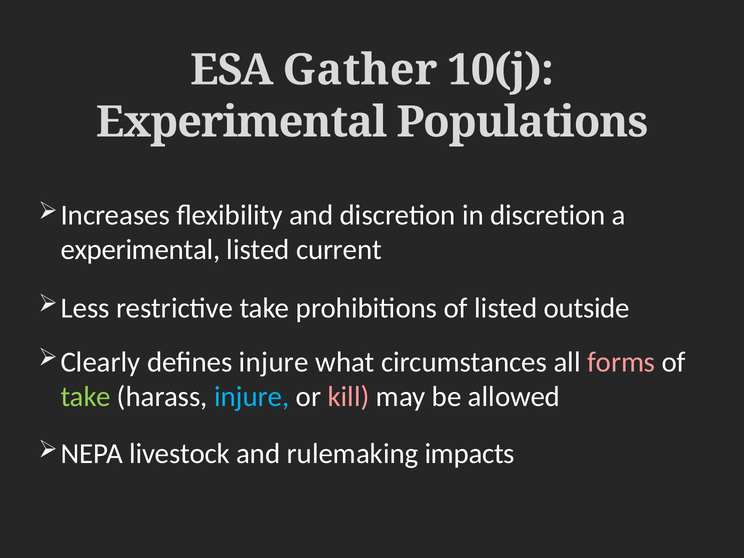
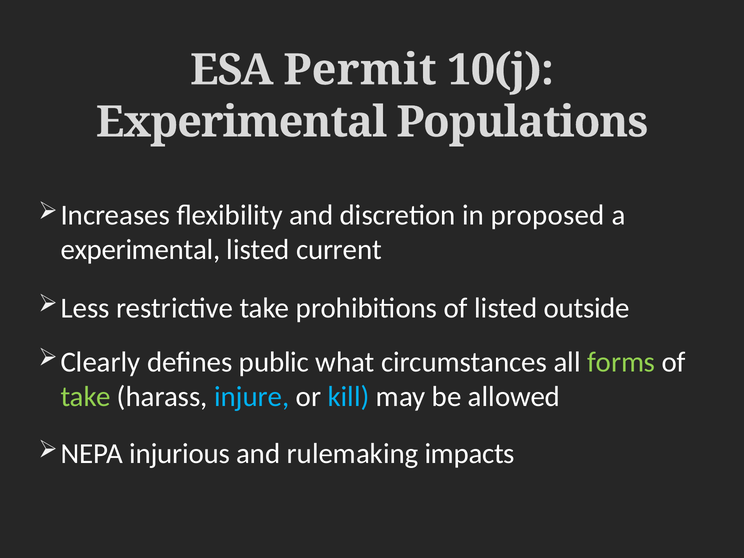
Gather: Gather -> Permit (360, 70)
in discretion: discretion -> proposed (548, 215)
defines injure: injure -> public (274, 362)
forms colour: pink -> light green (621, 362)
kill colour: pink -> light blue (349, 397)
livestock: livestock -> injurious (180, 454)
